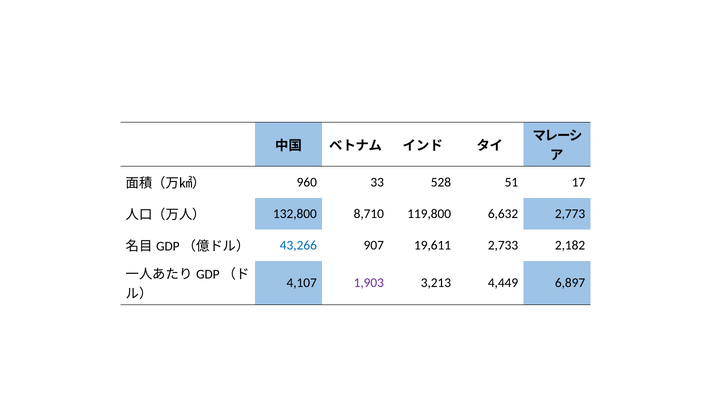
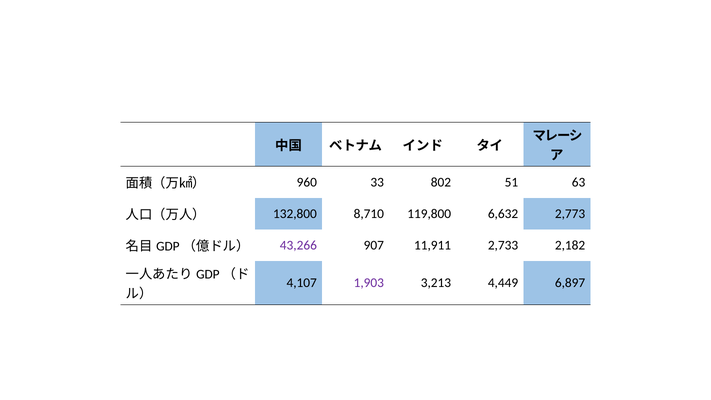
528: 528 -> 802 (441, 182)
17: 17 -> 63 (579, 182)
43,266 colour: blue -> purple (298, 245)
19,611: 19,611 -> 11,911 (433, 245)
